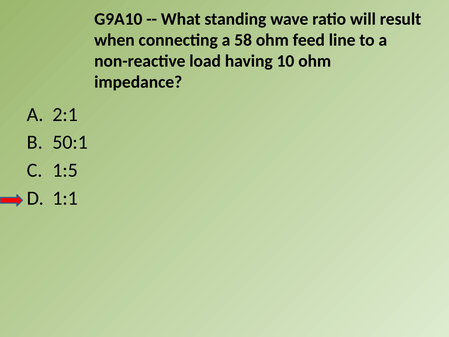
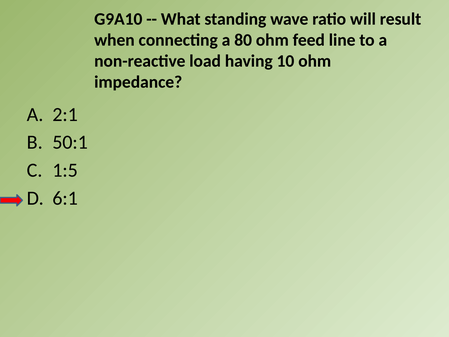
58: 58 -> 80 (243, 40)
1:1: 1:1 -> 6:1 (65, 198)
